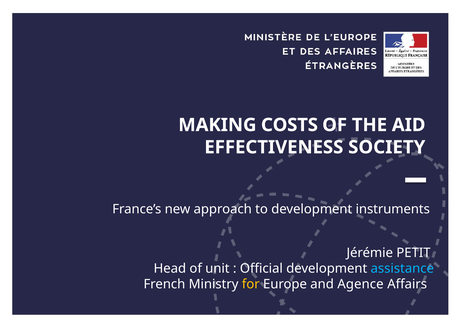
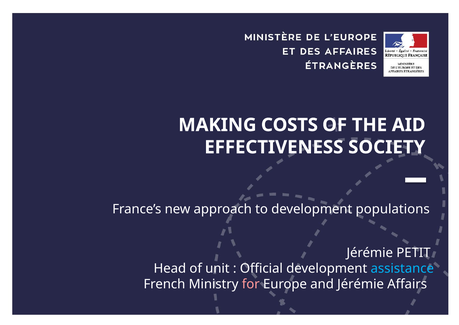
instruments: instruments -> populations (393, 209)
for colour: yellow -> pink (251, 284)
and Agence: Agence -> Jérémie (361, 284)
